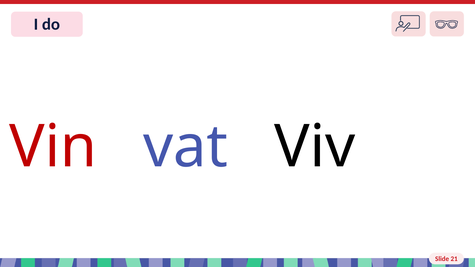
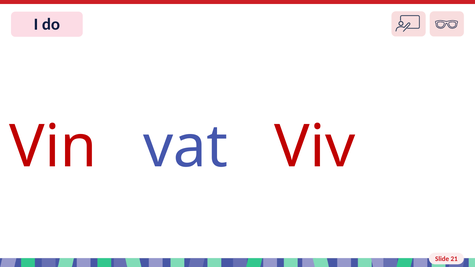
Viv colour: black -> red (315, 147)
